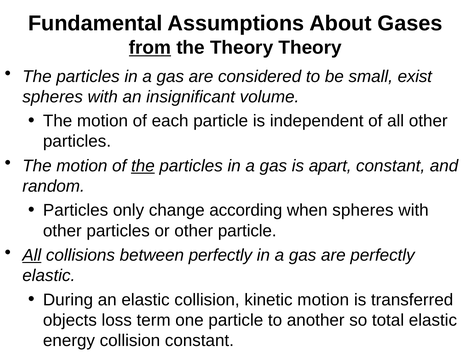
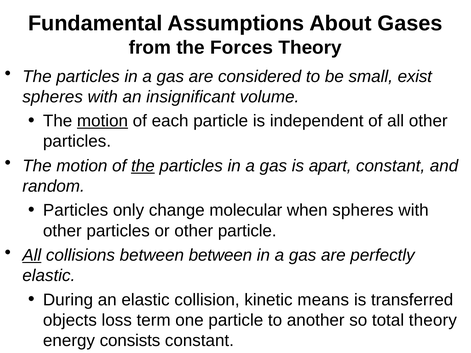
from underline: present -> none (150, 48)
the Theory: Theory -> Forces (242, 48)
motion underline: none -> present (103, 121)
according: according -> molecular (246, 210)
between perfectly: perfectly -> between (220, 255)
kinetic motion: motion -> means (323, 300)
total elastic: elastic -> theory (433, 320)
energy collision: collision -> consists (130, 341)
